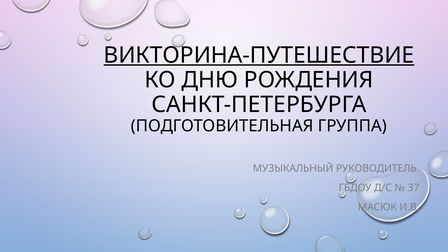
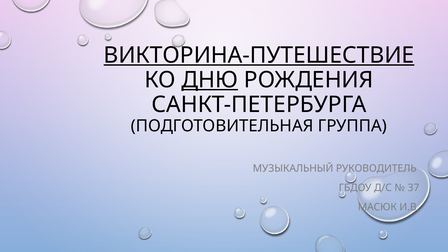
ДНЮ underline: none -> present (210, 80)
